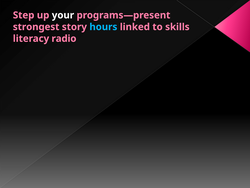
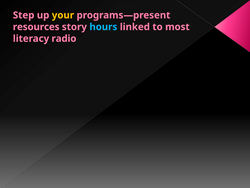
your colour: white -> yellow (63, 15)
strongest: strongest -> resources (36, 27)
skills: skills -> most (177, 27)
